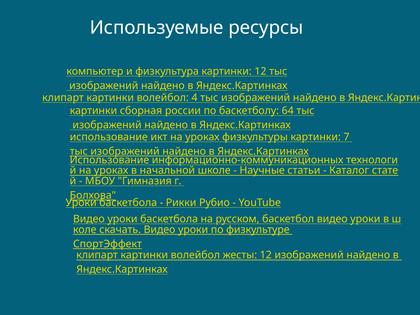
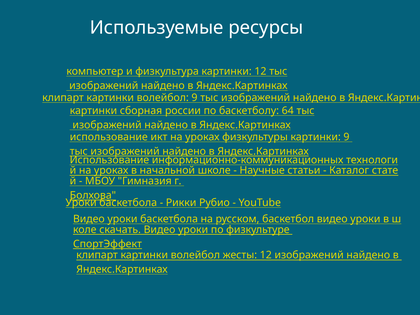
волейбол 4: 4 -> 9 (194, 98)
картинки 7: 7 -> 9 (347, 137)
